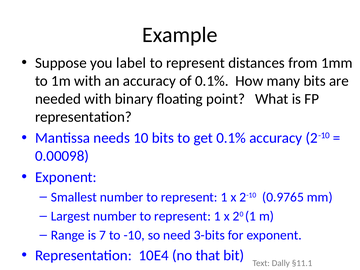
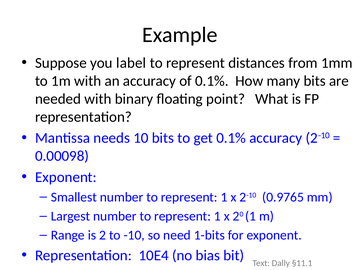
7: 7 -> 2 (103, 235)
3-bits: 3-bits -> 1-bits (209, 235)
that: that -> bias (208, 256)
